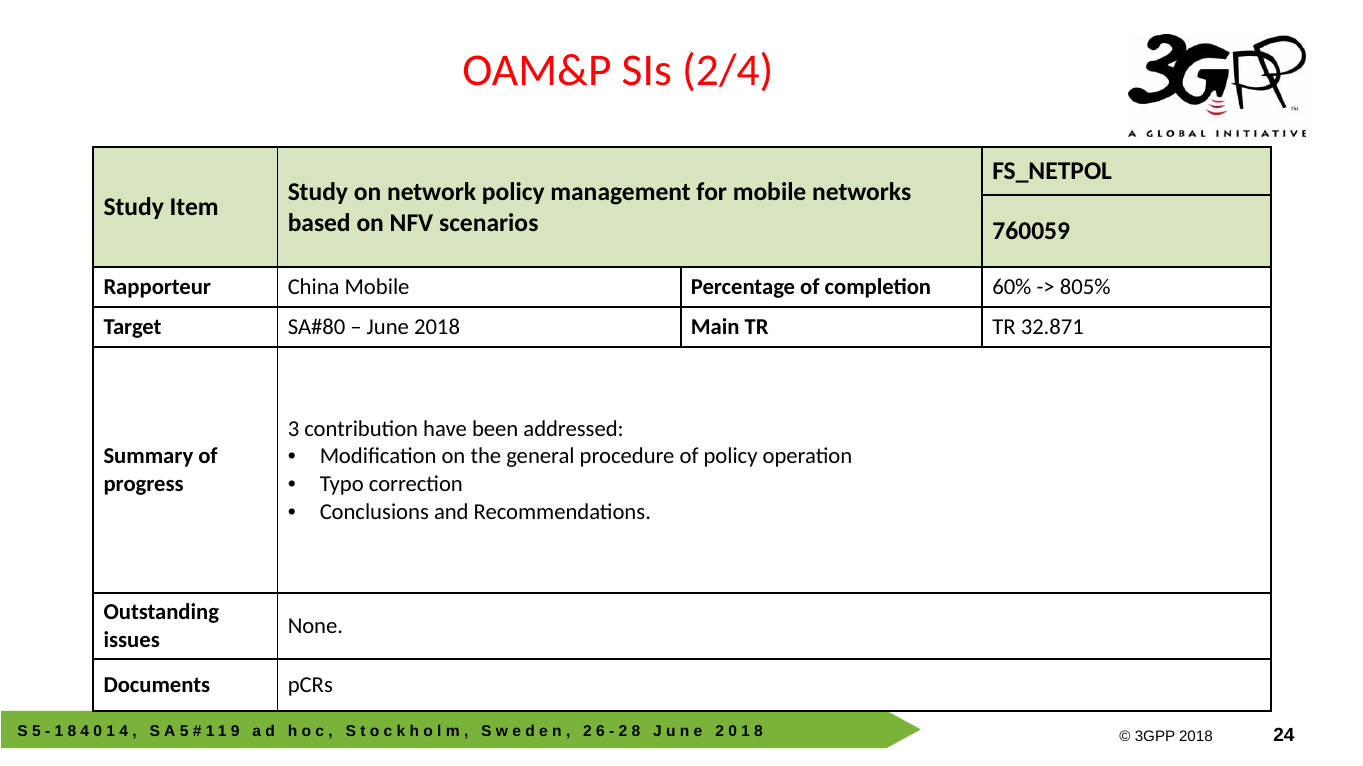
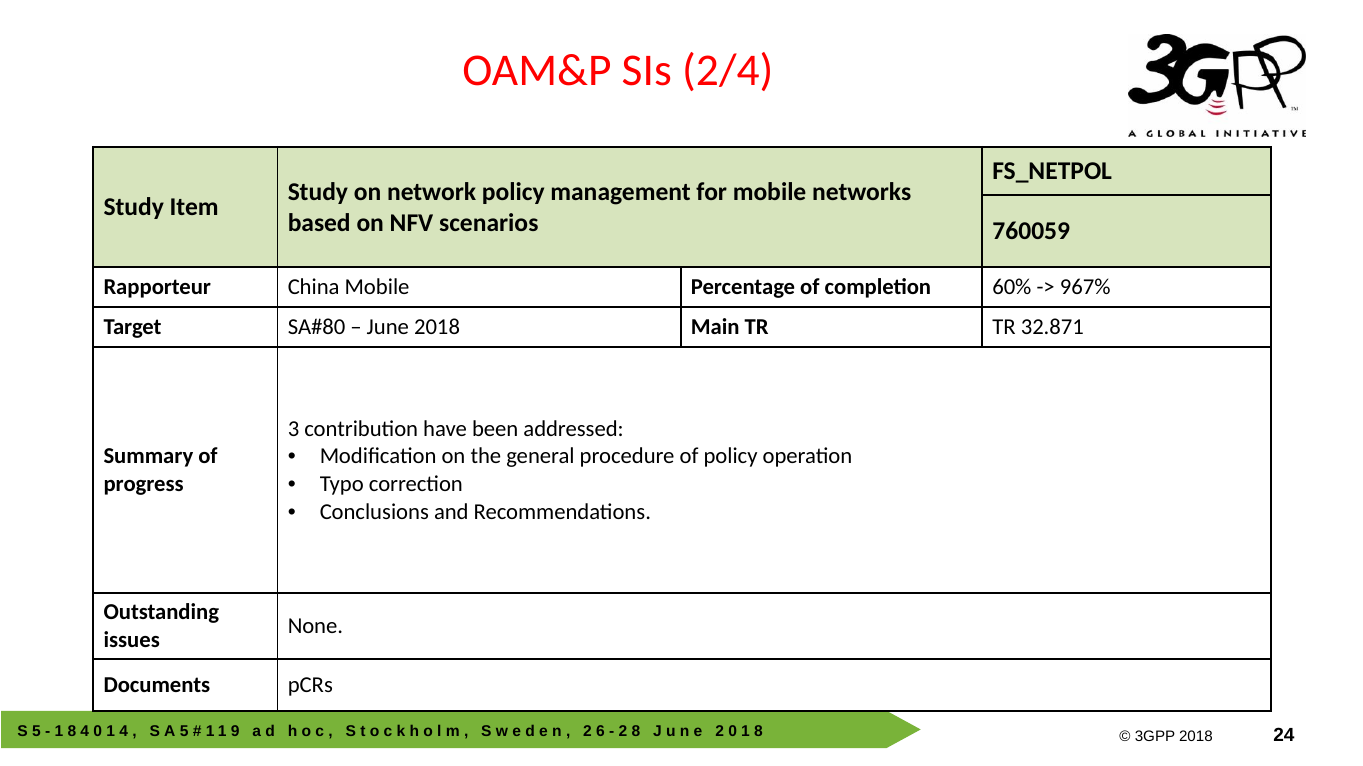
805%: 805% -> 967% (1085, 288)
